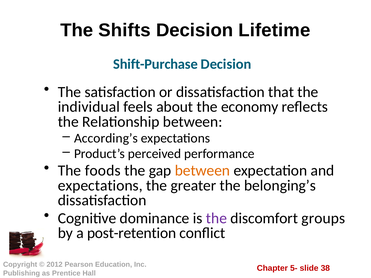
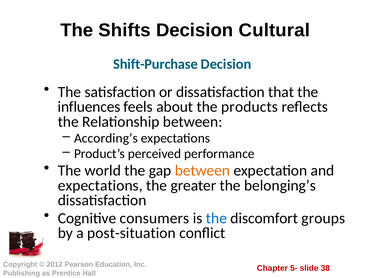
Lifetime: Lifetime -> Cultural (274, 30)
individual: individual -> influences (89, 107)
economy: economy -> products (250, 107)
foods: foods -> world (103, 171)
dominance: dominance -> consumers (154, 218)
the colour: purple -> blue (216, 218)
post-retention: post-retention -> post-situation (131, 233)
